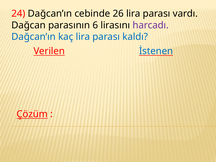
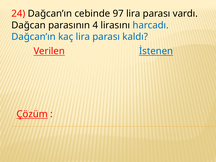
26: 26 -> 97 (118, 14)
6: 6 -> 4 (95, 25)
harcadı colour: purple -> blue (151, 25)
